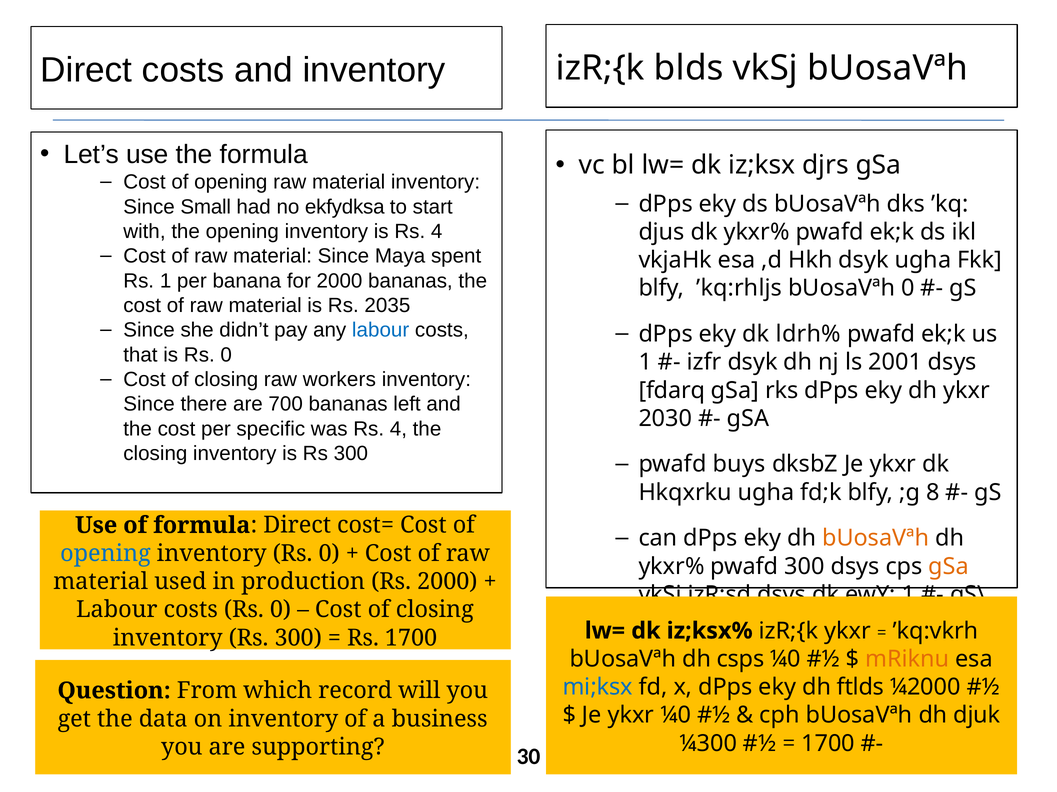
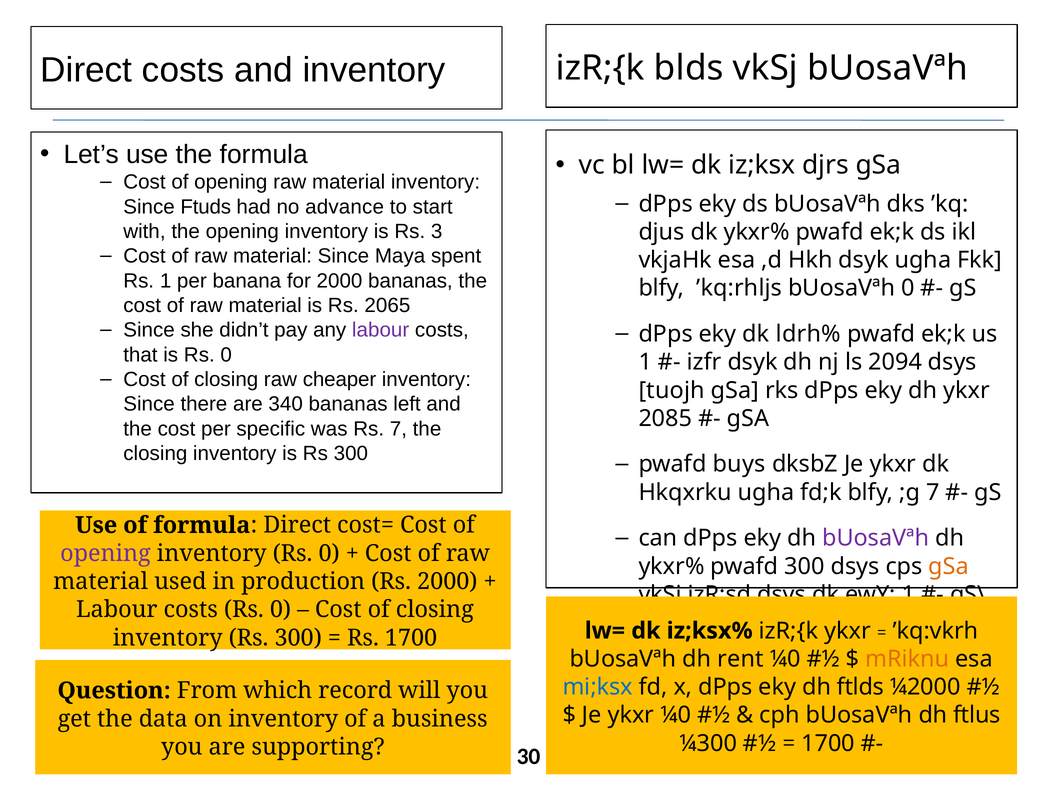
Small: Small -> Ftuds (206, 207)
ekfydksa: ekfydksa -> advance (345, 207)
is Rs 4: 4 -> 3 (437, 232)
2035: 2035 -> 2065 (387, 306)
labour colour: blue -> purple (381, 330)
2001: 2001 -> 2094 (895, 362)
workers: workers -> cheaper (340, 380)
fdarq: fdarq -> tuojh (672, 391)
700: 700 -> 340 (286, 404)
2030: 2030 -> 2085 (665, 419)
was Rs 4: 4 -> 7 (398, 429)
;g 8: 8 -> 7 (933, 493)
bUosaVªh colour: orange -> purple (876, 539)
opening colour: blue -> purple (105, 554)
csps: csps -> rent (740, 660)
djuk: djuk -> ftlus (977, 716)
